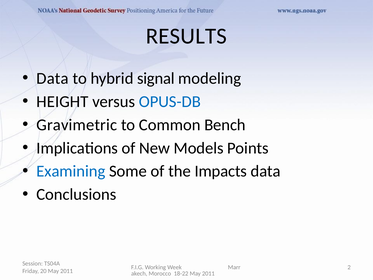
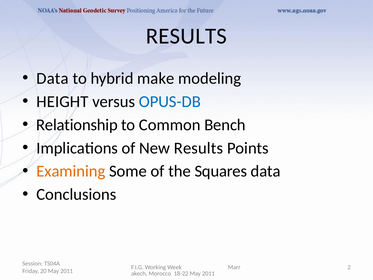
signal: signal -> make (156, 78)
Gravimetric: Gravimetric -> Relationship (77, 125)
New Models: Models -> Results (198, 148)
Examining colour: blue -> orange (71, 171)
Impacts: Impacts -> Squares (221, 171)
